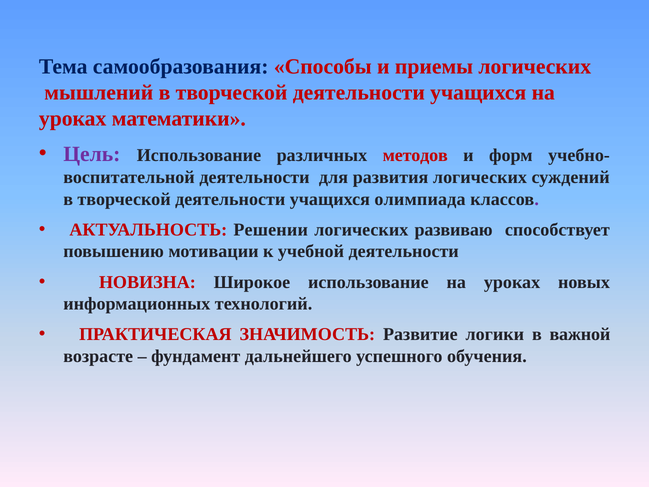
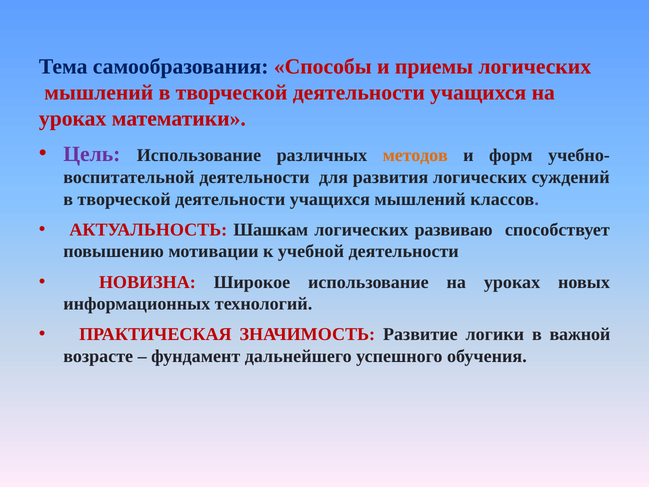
методов colour: red -> orange (415, 155)
учащихся олимпиада: олимпиада -> мышлений (420, 199)
Решении: Решении -> Шашкам (271, 230)
